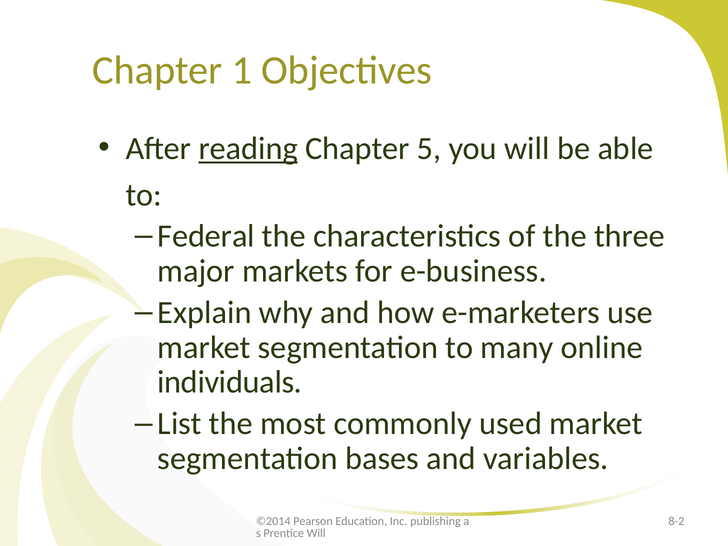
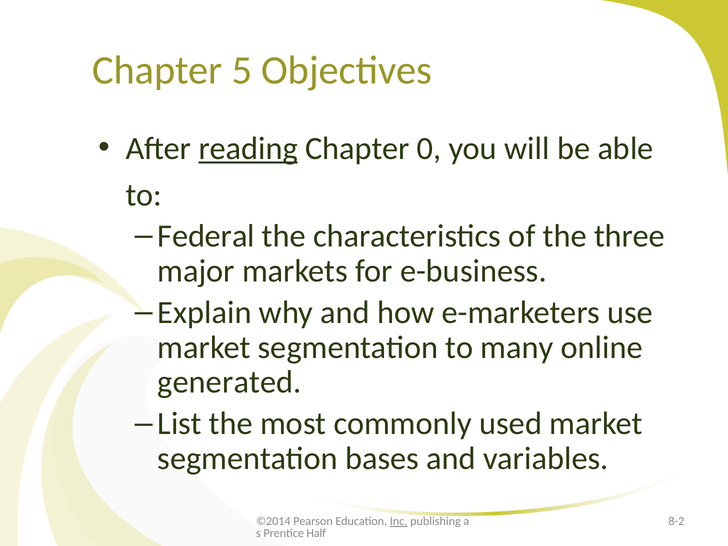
1: 1 -> 5 (242, 70)
5: 5 -> 0 (429, 148)
individuals: individuals -> generated (229, 382)
Inc underline: none -> present (399, 521)
Prentice Will: Will -> Half (316, 533)
